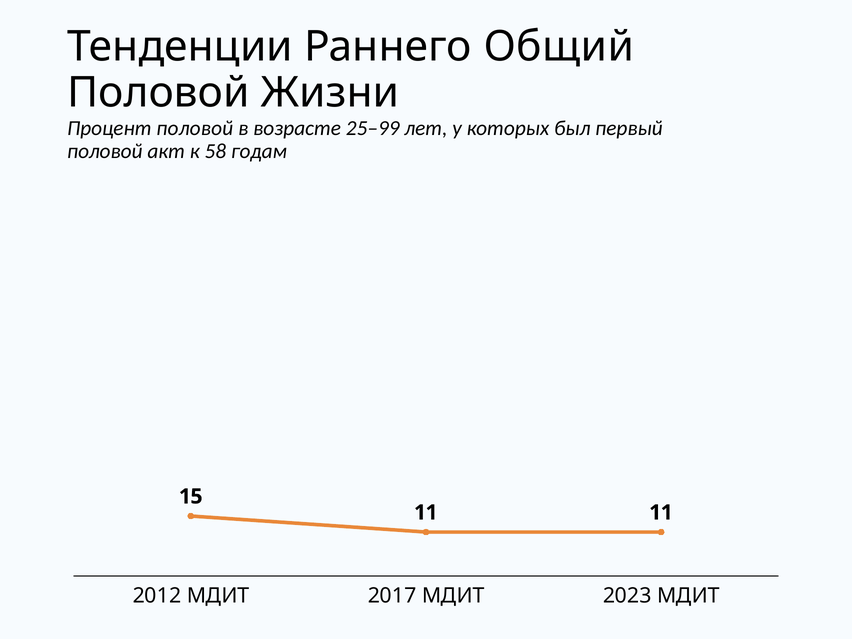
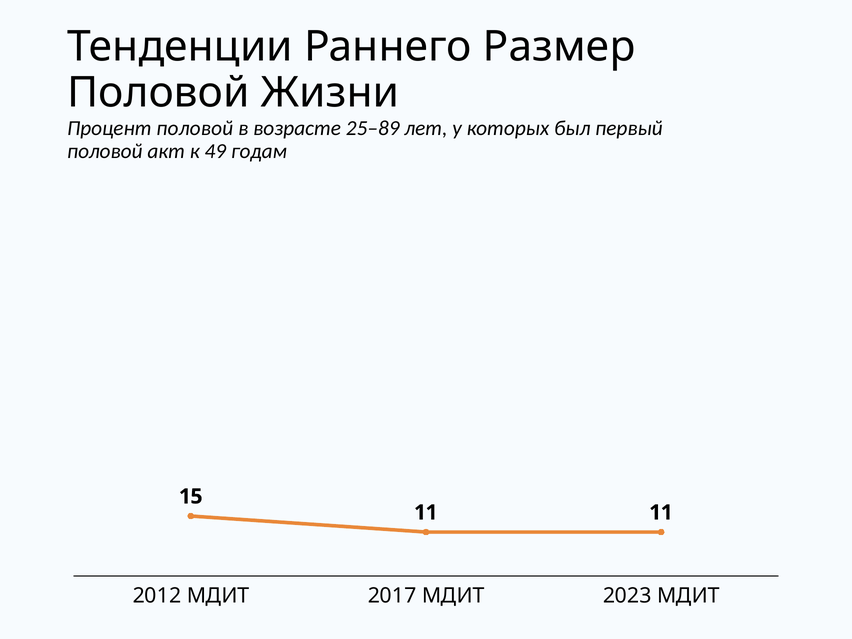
Общий: Общий -> Размер (559, 47)
25–99: 25–99 -> 25–89 (373, 128)
58: 58 -> 49 (215, 151)
